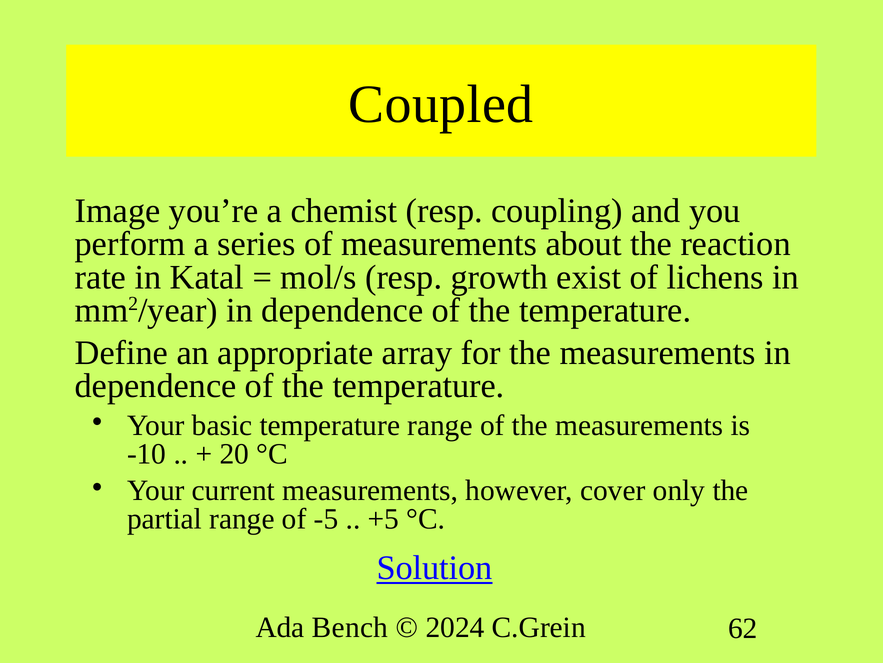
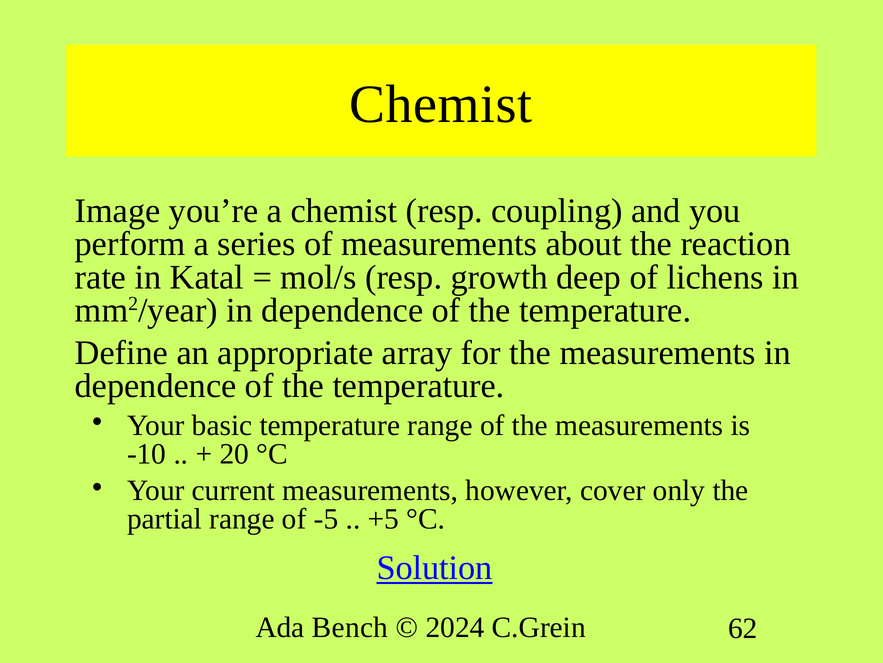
Coupled: Coupled -> Chemist (441, 104)
exist: exist -> deep (589, 277)
